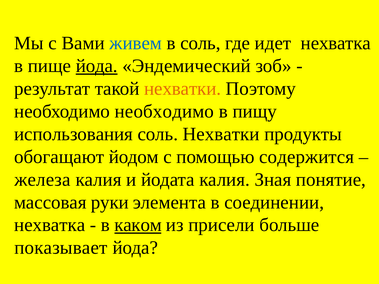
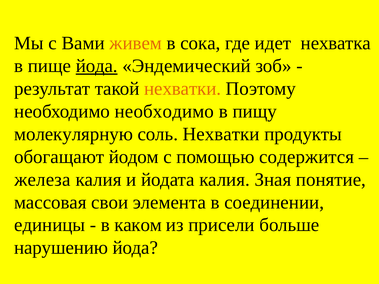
живем colour: blue -> orange (136, 43)
в соль: соль -> сока (200, 43)
использования: использования -> молекулярную (74, 134)
руки: руки -> свои (110, 202)
нехватка: нехватка -> единицы (50, 225)
каком underline: present -> none (138, 225)
показывает: показывает -> нарушению (61, 248)
